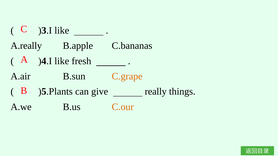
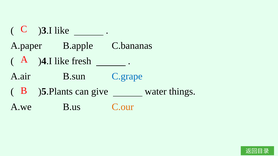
A.really: A.really -> A.paper (26, 46)
C.grape colour: orange -> blue (127, 76)
really: really -> water (156, 92)
